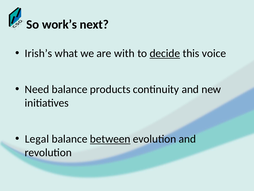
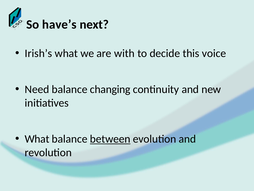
work’s: work’s -> have’s (59, 24)
decide underline: present -> none (165, 53)
products: products -> changing (110, 89)
Legal: Legal -> What (37, 139)
